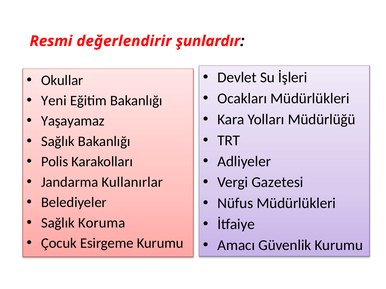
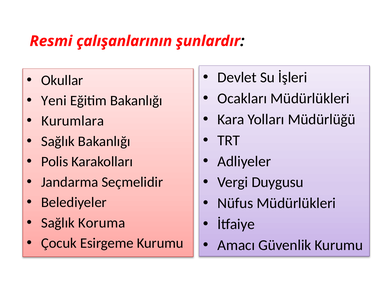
değerlendirir: değerlendirir -> çalışanlarının (124, 41)
Yaşayamaz: Yaşayamaz -> Kurumlara (73, 121)
Gazetesi: Gazetesi -> Duygusu (277, 183)
Kullanırlar: Kullanırlar -> Seçmelidir (132, 182)
